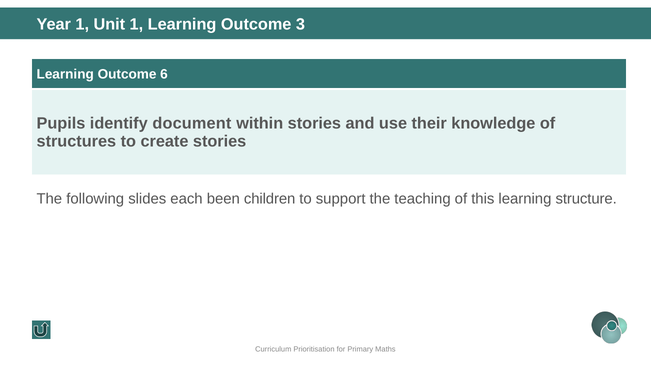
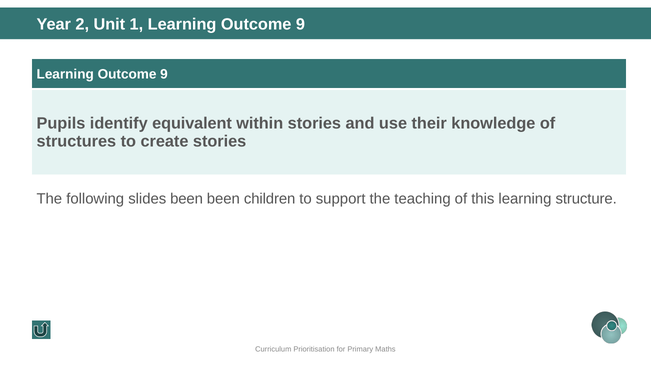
Year 1: 1 -> 2 (82, 24)
1 Learning Outcome 3: 3 -> 9 (300, 24)
6: 6 -> 9 (164, 74)
document: document -> equivalent (192, 123)
slides each: each -> been (187, 199)
